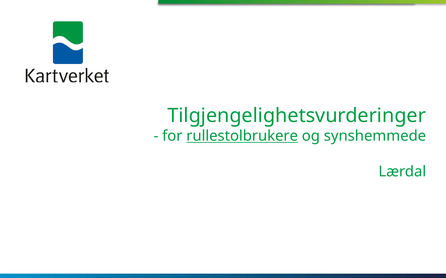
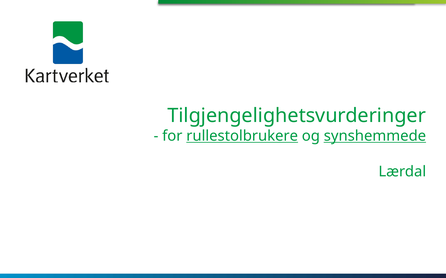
synshemmede underline: none -> present (375, 136)
